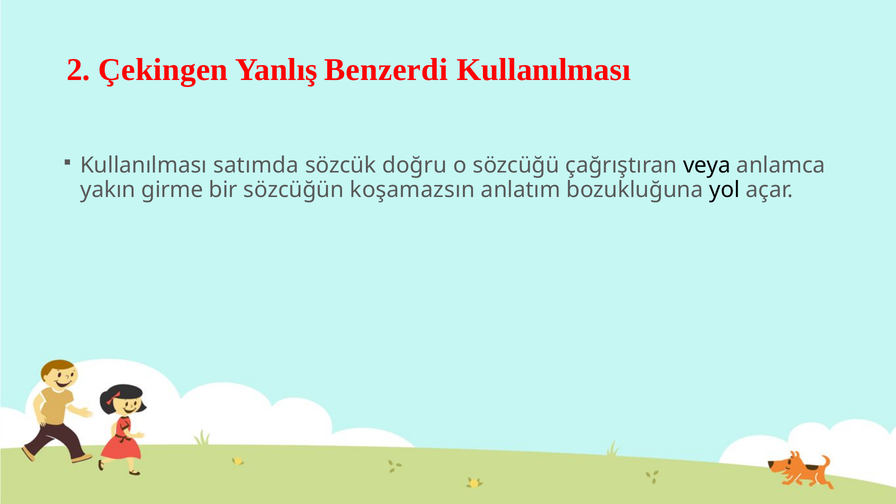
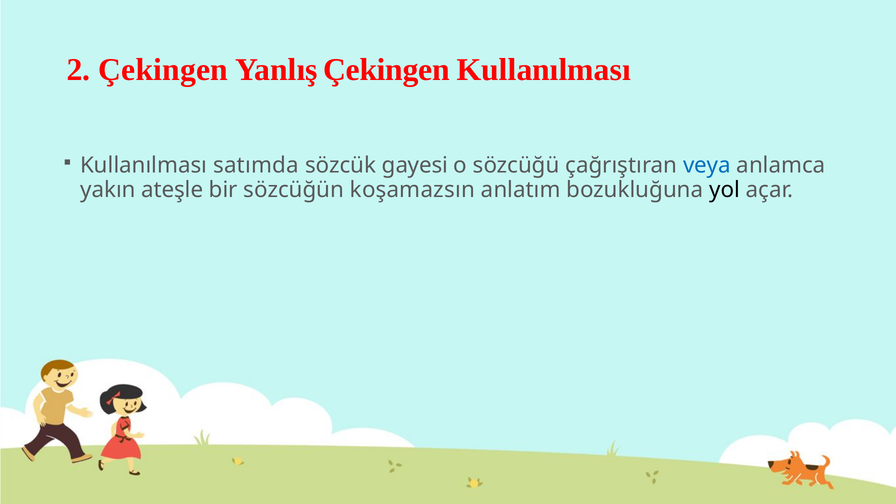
Yanlış Benzerdi: Benzerdi -> Çekingen (386, 70)
doğru: doğru -> gayesi (415, 166)
veya colour: black -> blue (707, 166)
girme: girme -> ateşle (172, 190)
